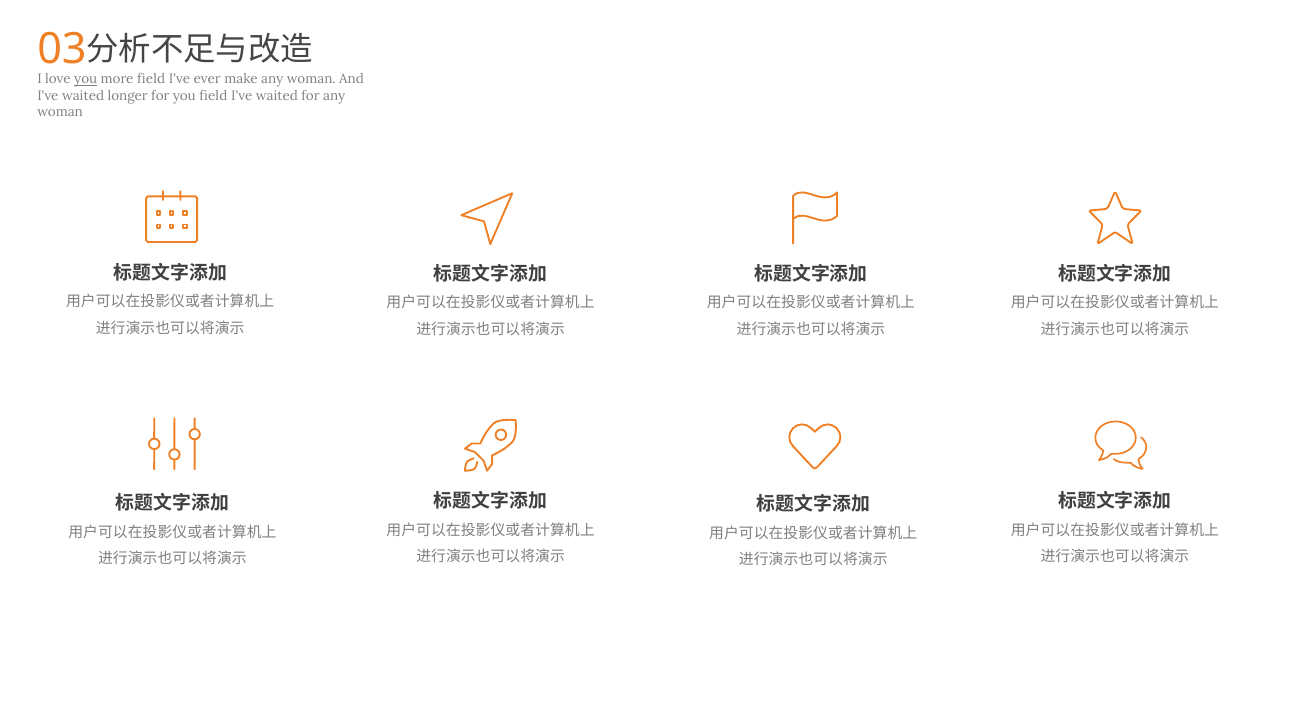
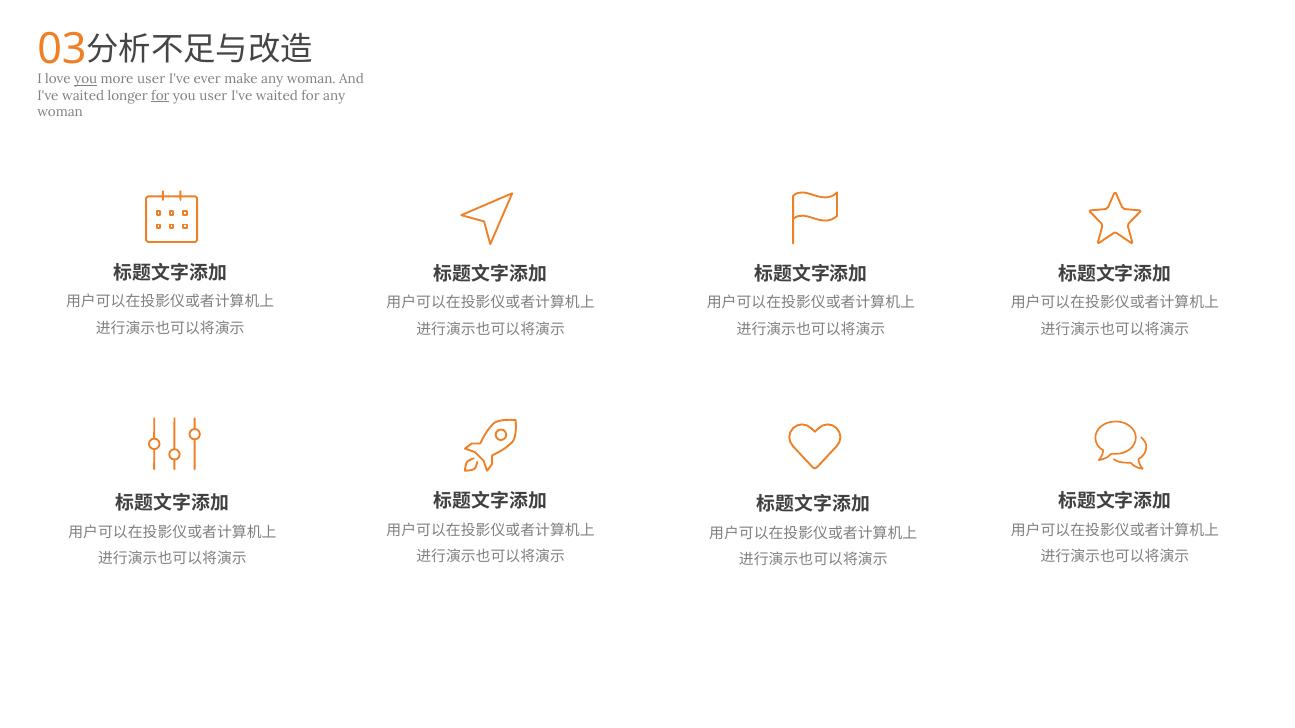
more field: field -> user (151, 80)
for underline: none -> present (160, 96)
you field: field -> user (213, 96)
